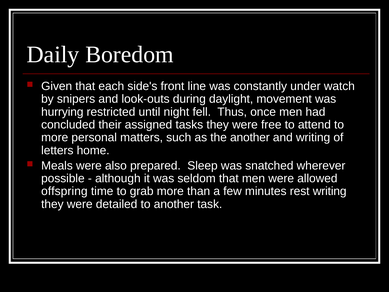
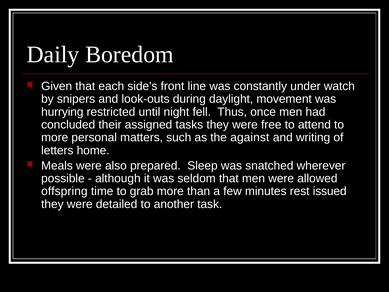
the another: another -> against (250, 137)
rest writing: writing -> issued (330, 191)
